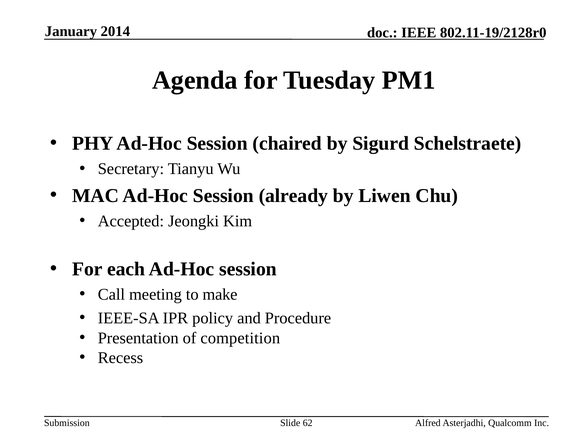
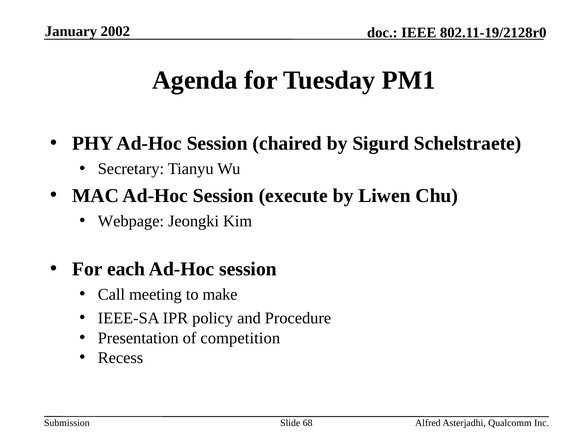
2014: 2014 -> 2002 (115, 31)
already: already -> execute (293, 196)
Accepted: Accepted -> Webpage (131, 221)
62: 62 -> 68 (308, 423)
